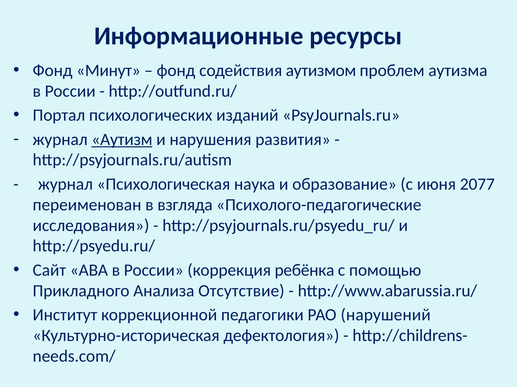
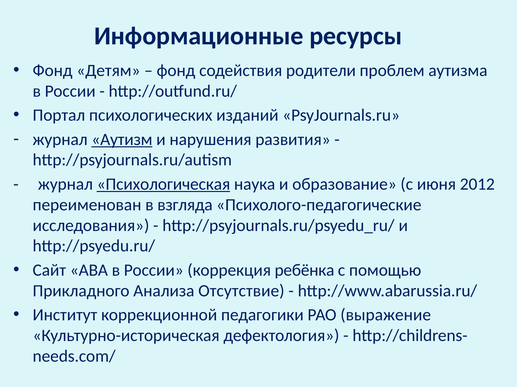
Минут: Минут -> Детям (108, 71)
аутизмом: аутизмом -> родители (321, 71)
Психологическая underline: none -> present (163, 184)
2077: 2077 -> 2012 (477, 184)
нарушений: нарушений -> выражение (386, 315)
